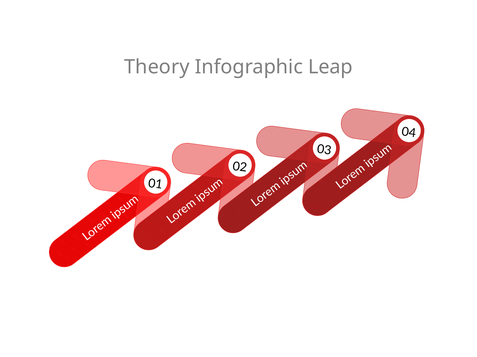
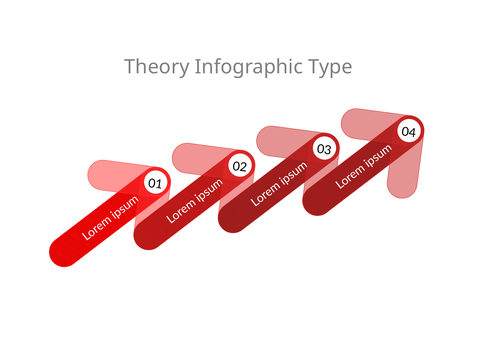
Leap: Leap -> Type (330, 67)
